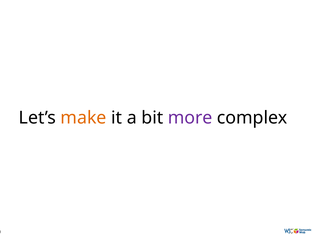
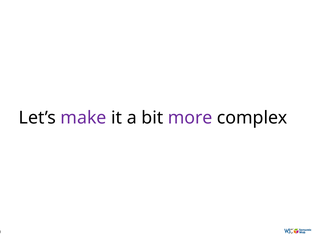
make colour: orange -> purple (83, 118)
